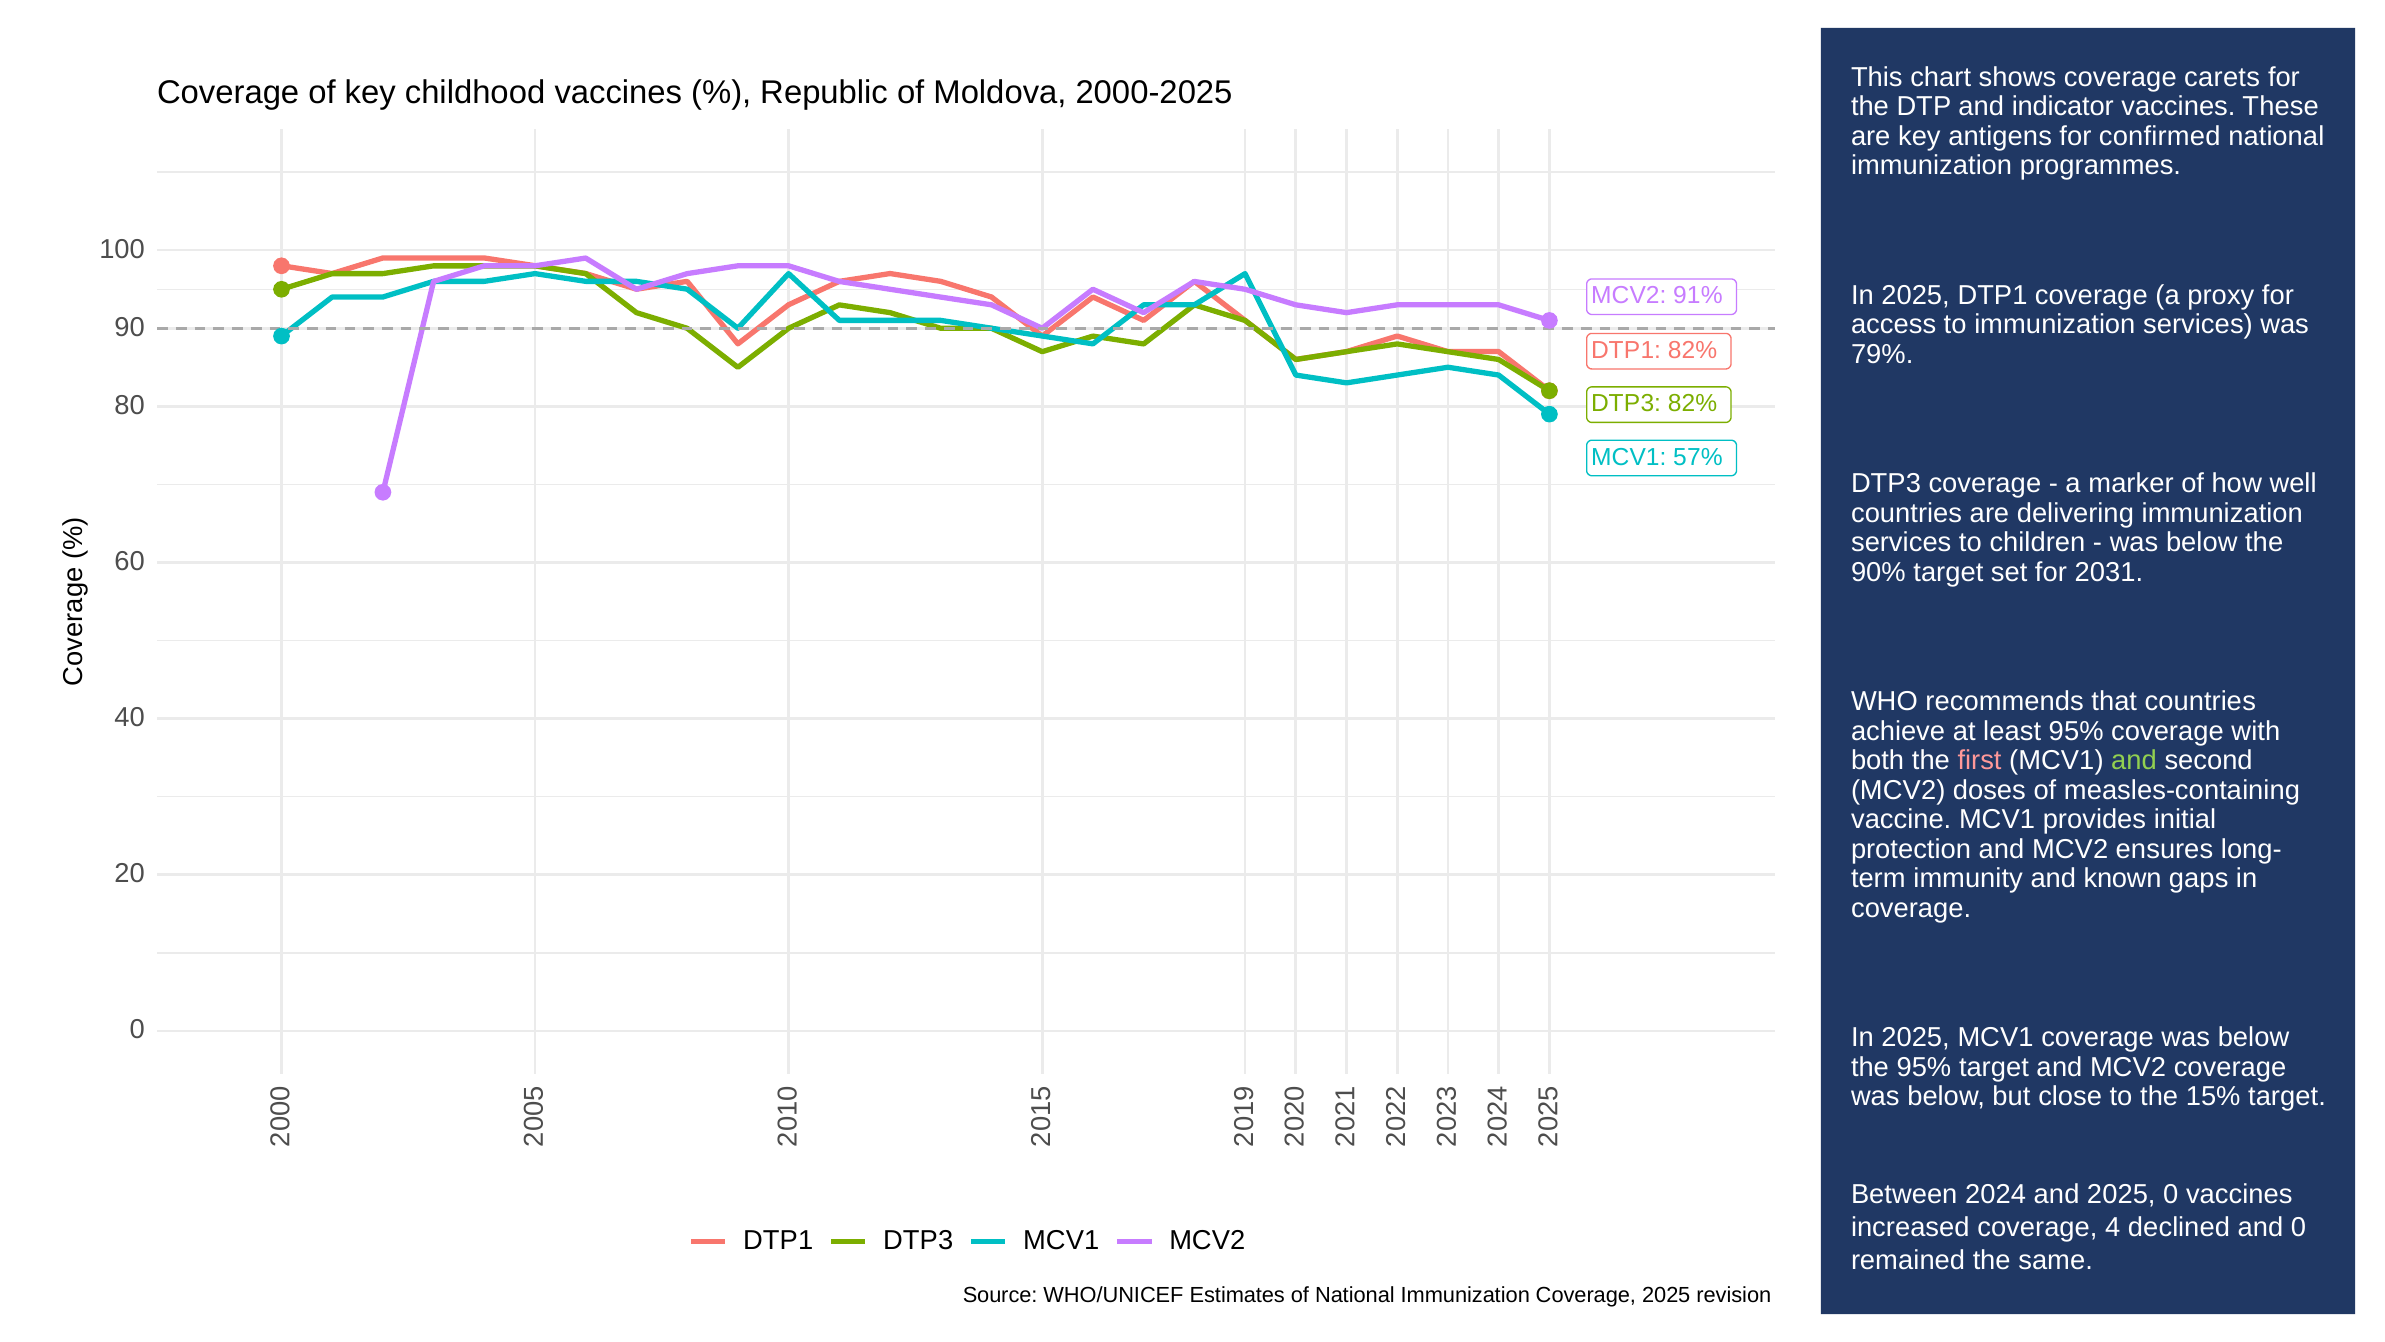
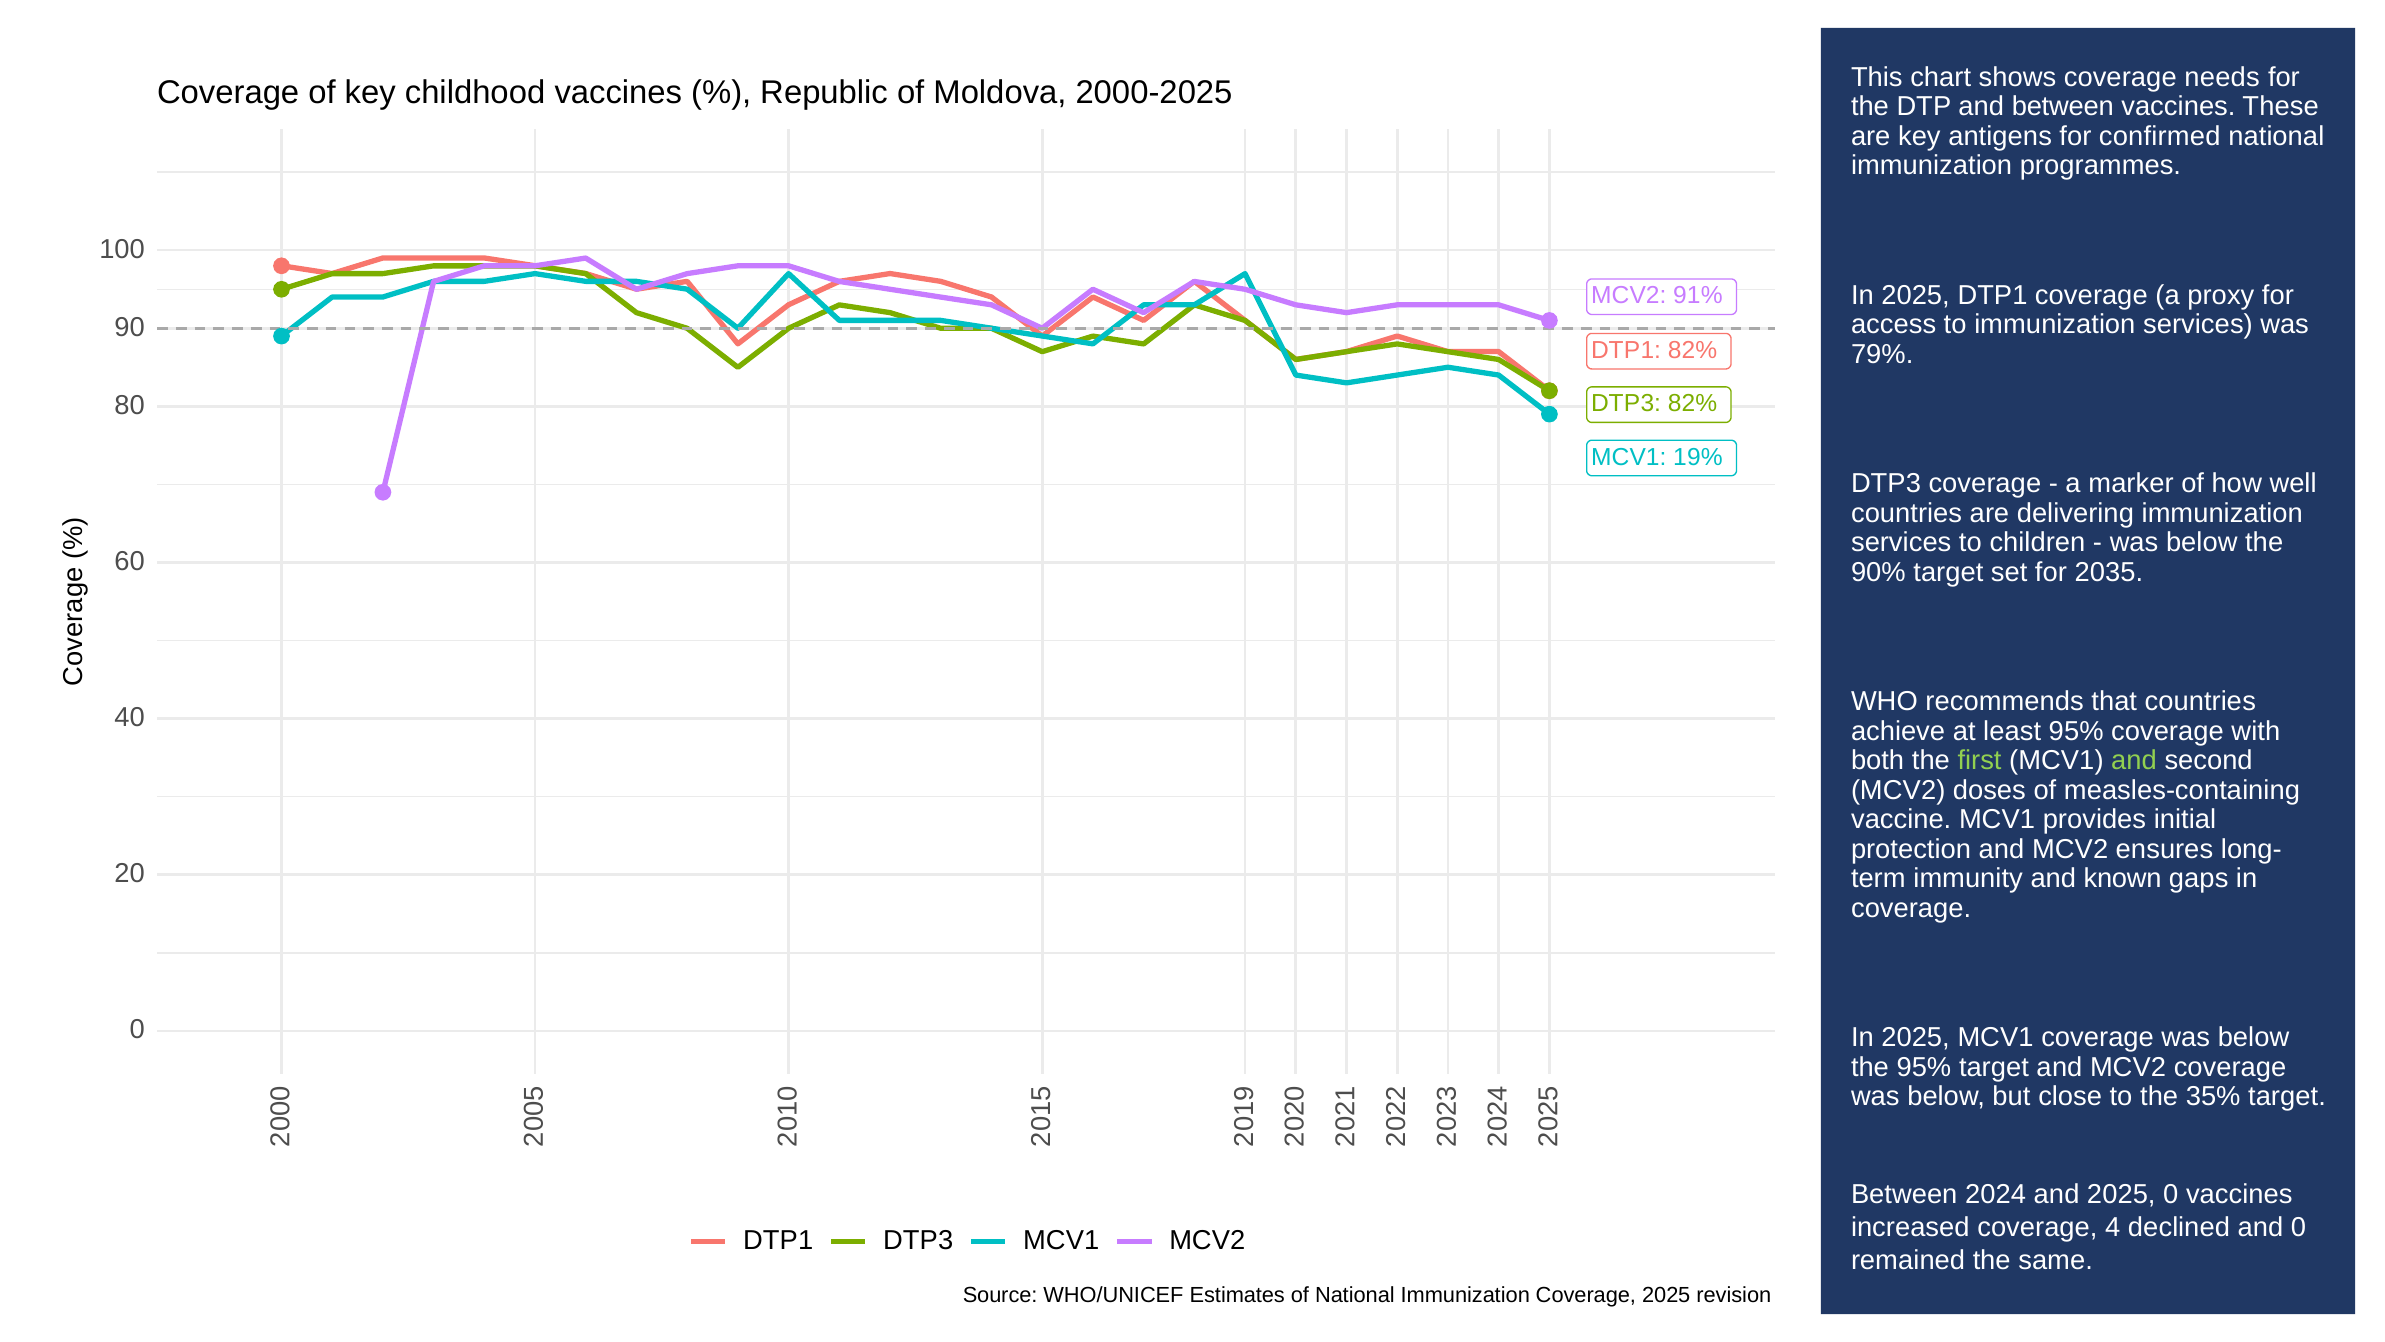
carets: carets -> needs (2222, 77)
and indicator: indicator -> between (2063, 107)
57%: 57% -> 19% (1698, 457)
2031: 2031 -> 2035 (2109, 572)
first colour: pink -> light green (1980, 760)
15%: 15% -> 35% (2213, 1096)
